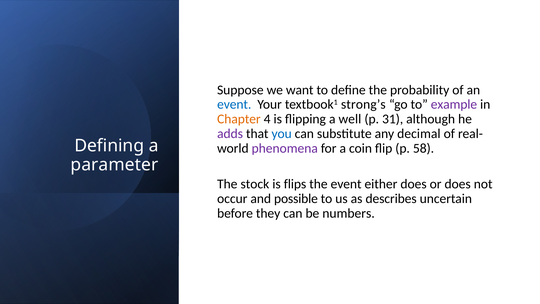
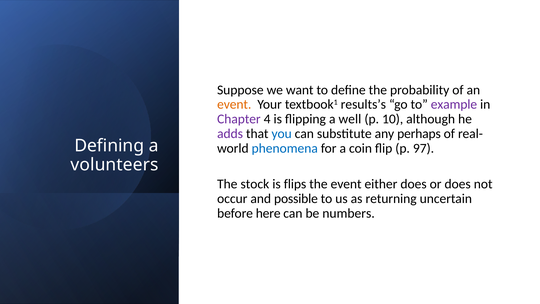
event colour: blue -> orange (234, 104)
strong’s: strong’s -> results’s (363, 104)
Chapter colour: orange -> purple (239, 119)
31: 31 -> 10 (393, 119)
decimal: decimal -> perhaps (419, 134)
phenomena colour: purple -> blue (285, 148)
58: 58 -> 97 (424, 148)
parameter: parameter -> volunteers (114, 164)
describes: describes -> returning (391, 199)
they: they -> here (268, 213)
